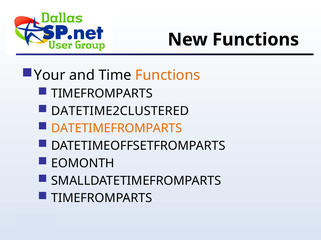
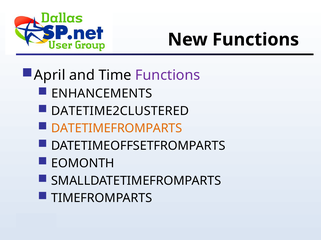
Your: Your -> April (50, 75)
Functions colour: orange -> purple (168, 75)
TIMEFROMPARTS: TIMEFROMPARTS -> ENHANCEMENTS (102, 94)
